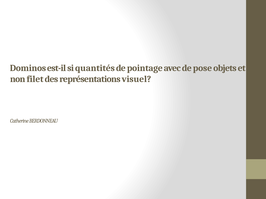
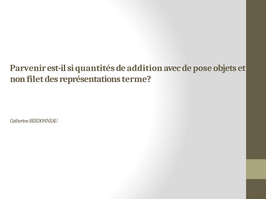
Dominos: Dominos -> Parvenir (28, 68)
pointage: pointage -> addition (145, 68)
visuel: visuel -> terme (136, 79)
